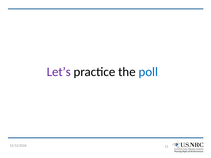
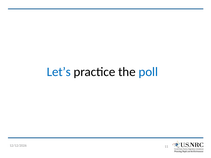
Let’s colour: purple -> blue (59, 72)
